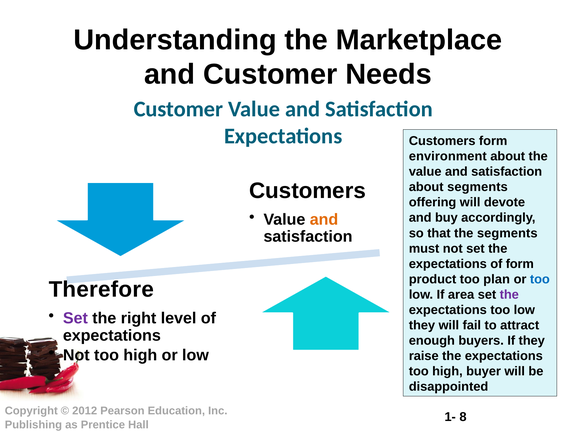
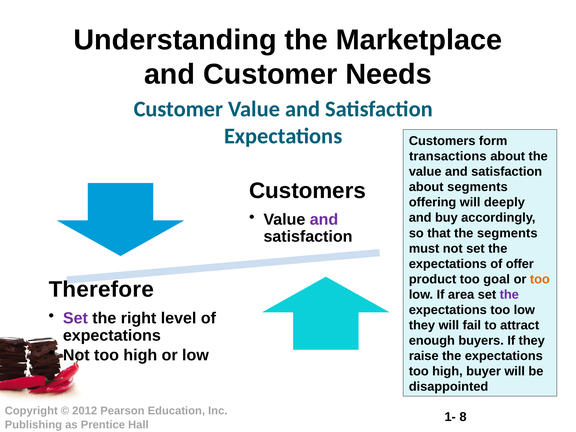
environment: environment -> transactions (448, 156)
devote: devote -> deeply (504, 202)
and colour: orange -> purple (324, 219)
of form: form -> offer (520, 264)
plan: plan -> goal (497, 279)
too colour: blue -> orange (540, 279)
